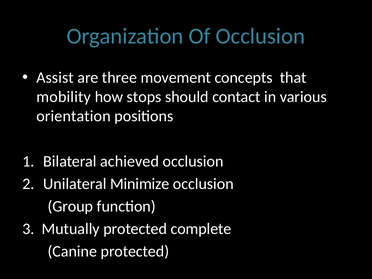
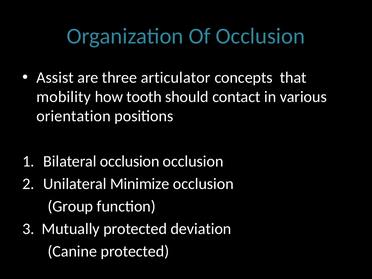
movement: movement -> articulator (176, 78)
stops: stops -> tooth (144, 97)
Bilateral achieved: achieved -> occlusion (130, 161)
complete: complete -> deviation (201, 229)
